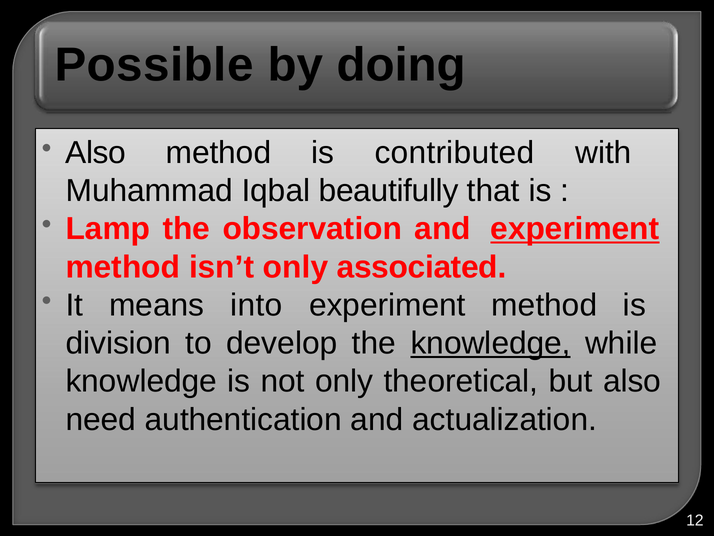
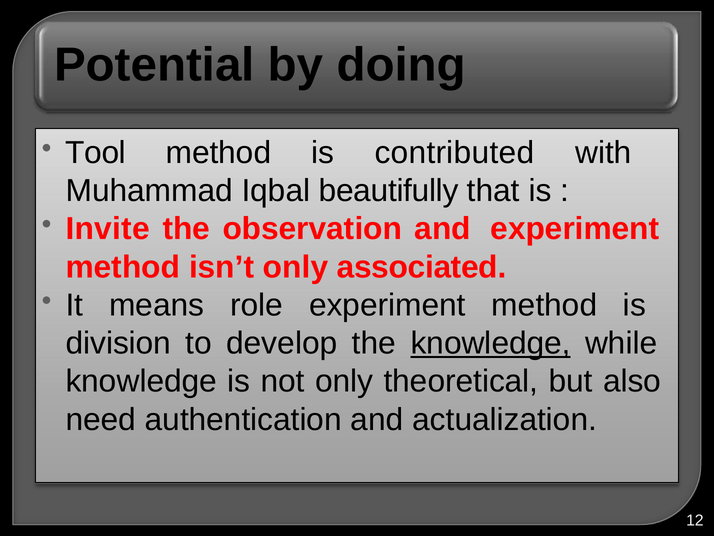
Possible: Possible -> Potential (154, 65)
Also: Also -> Tool (96, 153)
Lamp: Lamp -> Invite (108, 229)
experiment underline: present -> none (575, 229)
into: into -> role (257, 305)
